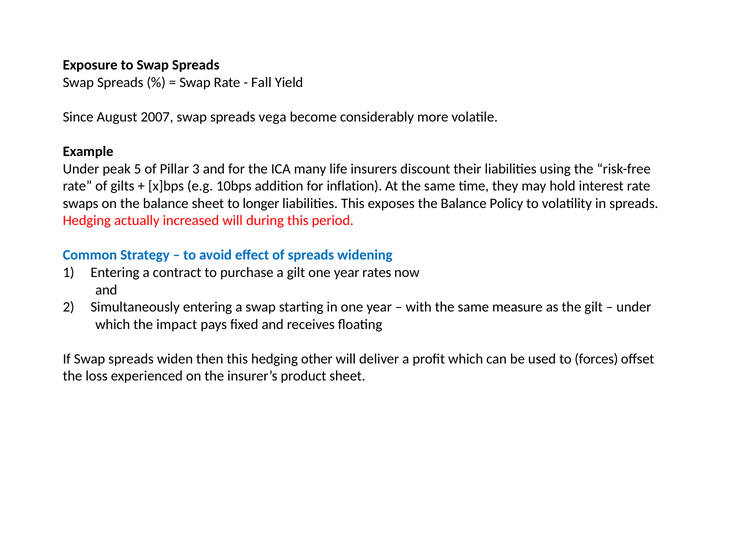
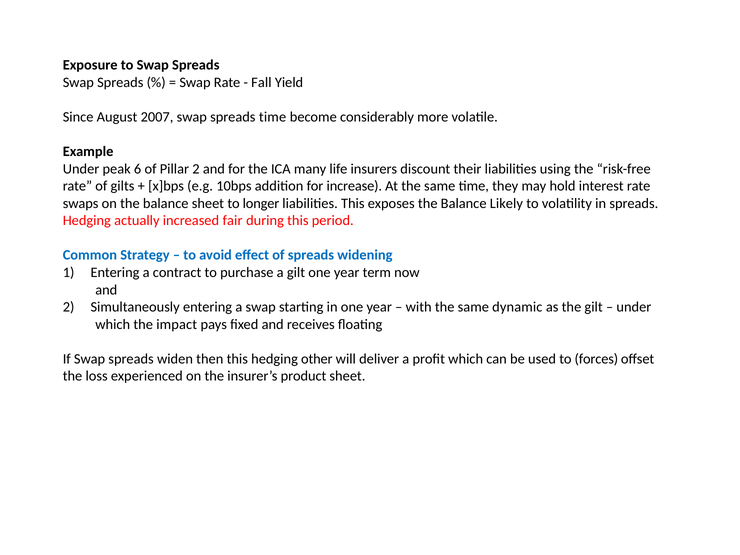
spreads vega: vega -> time (273, 117)
5: 5 -> 6 (138, 169)
Pillar 3: 3 -> 2 (196, 169)
inflation: inflation -> increase (354, 186)
Policy: Policy -> Likely (506, 203)
increased will: will -> fair (233, 221)
rates: rates -> term (377, 272)
measure: measure -> dynamic (517, 307)
